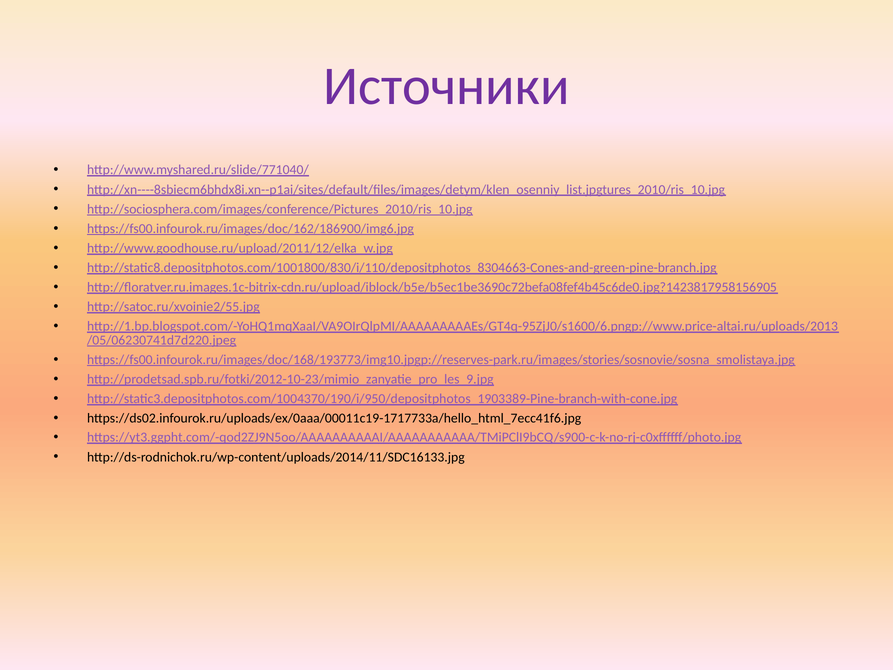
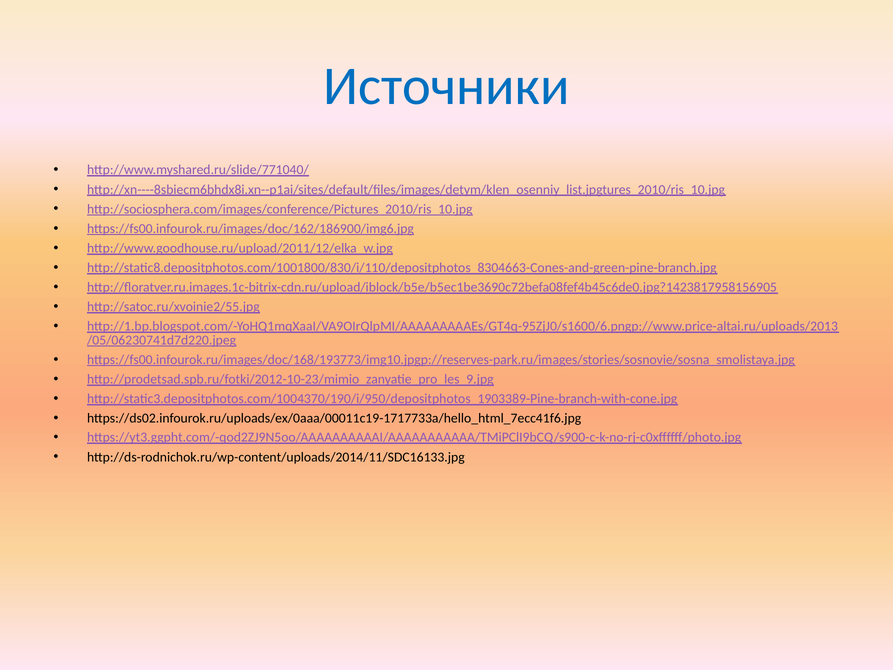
Источники colour: purple -> blue (446, 86)
